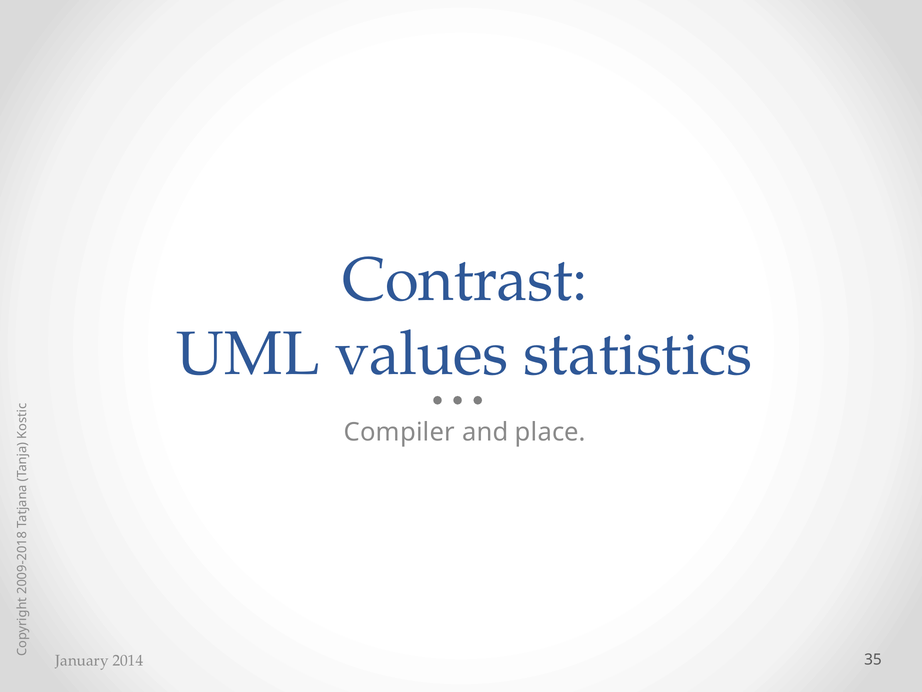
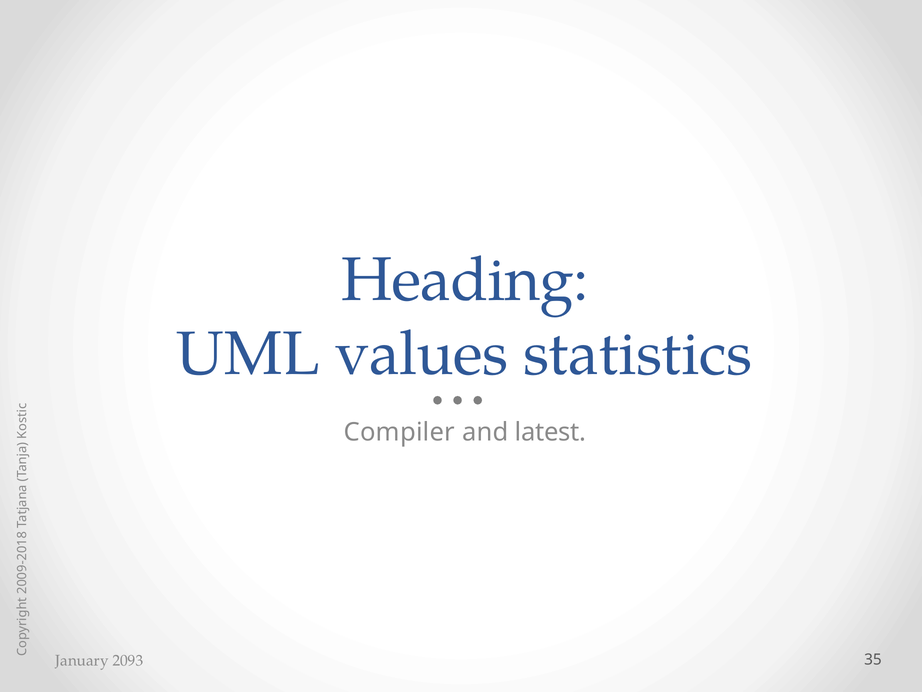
Contrast: Contrast -> Heading (465, 280)
place: place -> latest (551, 432)
2014: 2014 -> 2093 (128, 660)
